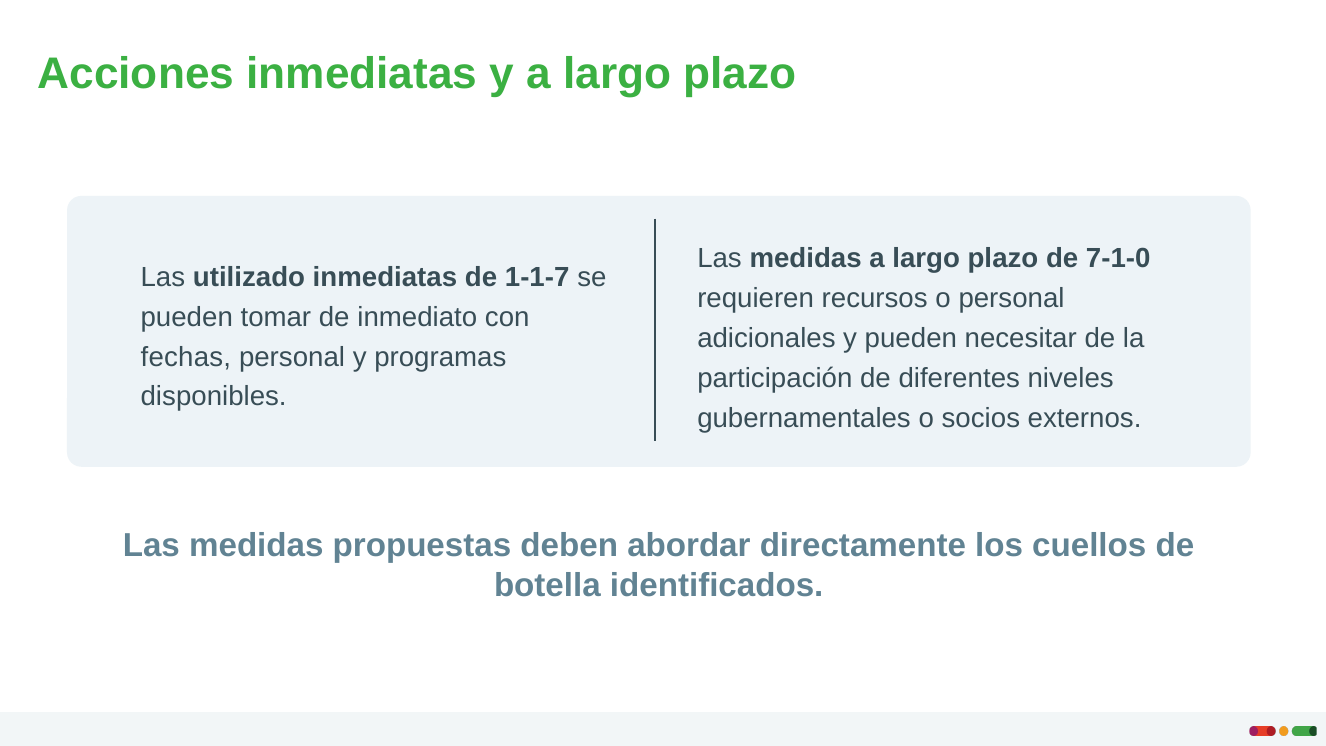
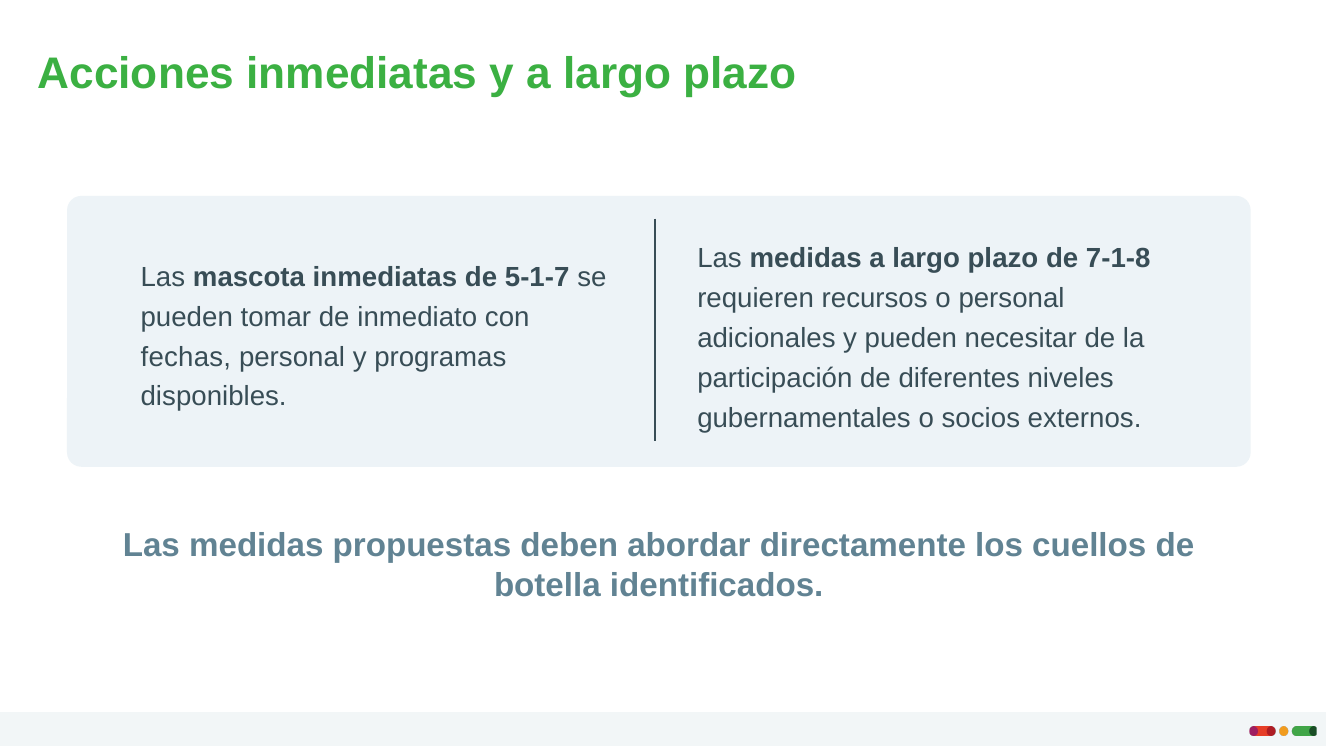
7-1-0: 7-1-0 -> 7-1-8 (1118, 259)
utilizado: utilizado -> mascota (249, 277)
1-1-7: 1-1-7 -> 5-1-7 (537, 277)
